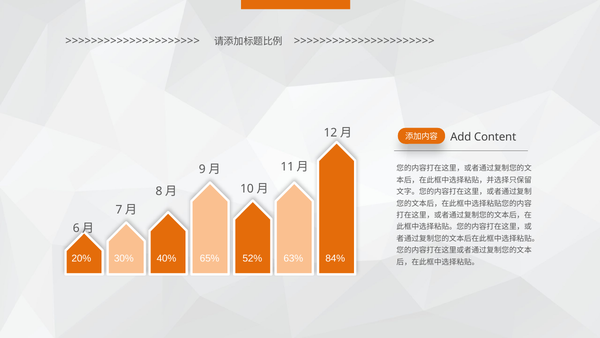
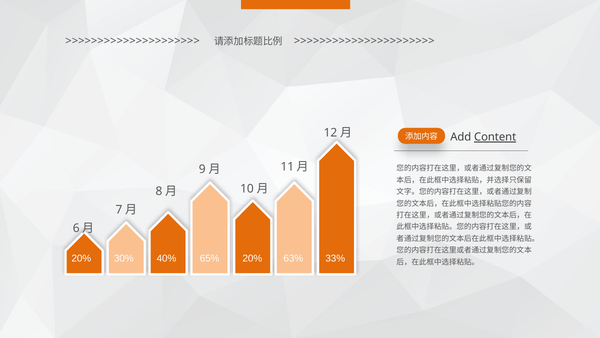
Content underline: none -> present (495, 137)
65% 52%: 52% -> 20% (252, 258)
84%: 84% -> 33% (335, 258)
